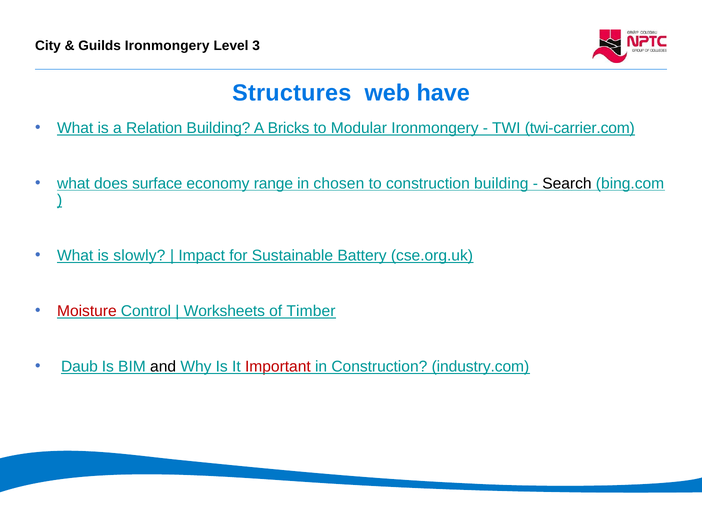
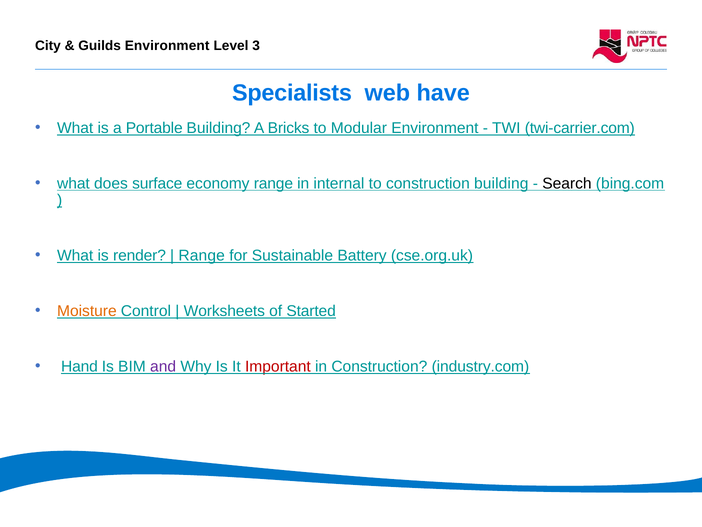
Ironmongery: Ironmongery -> Environment (167, 46)
Structures: Structures -> Specialists (292, 93)
Relation: Relation -> Portable (154, 128)
Modular Ironmongery: Ironmongery -> Environment (435, 128)
chosen: chosen -> internal (339, 183)
slowly: slowly -> render (140, 255)
Impact: Impact -> Range (202, 255)
Moisture colour: red -> orange (87, 311)
Timber: Timber -> Started (311, 311)
Daub: Daub -> Hand (79, 366)
and colour: black -> purple (163, 366)
